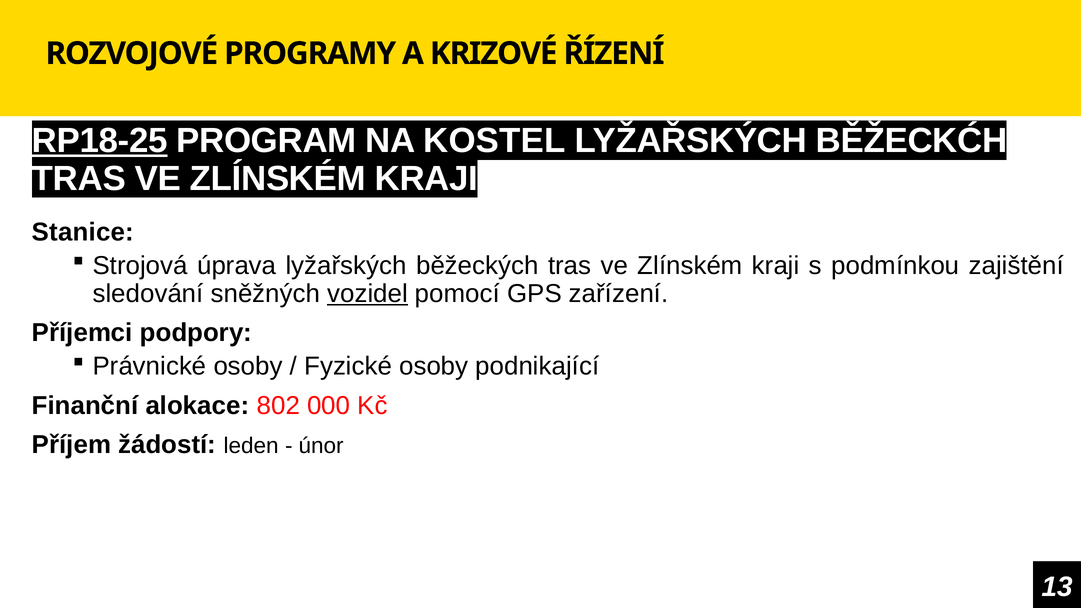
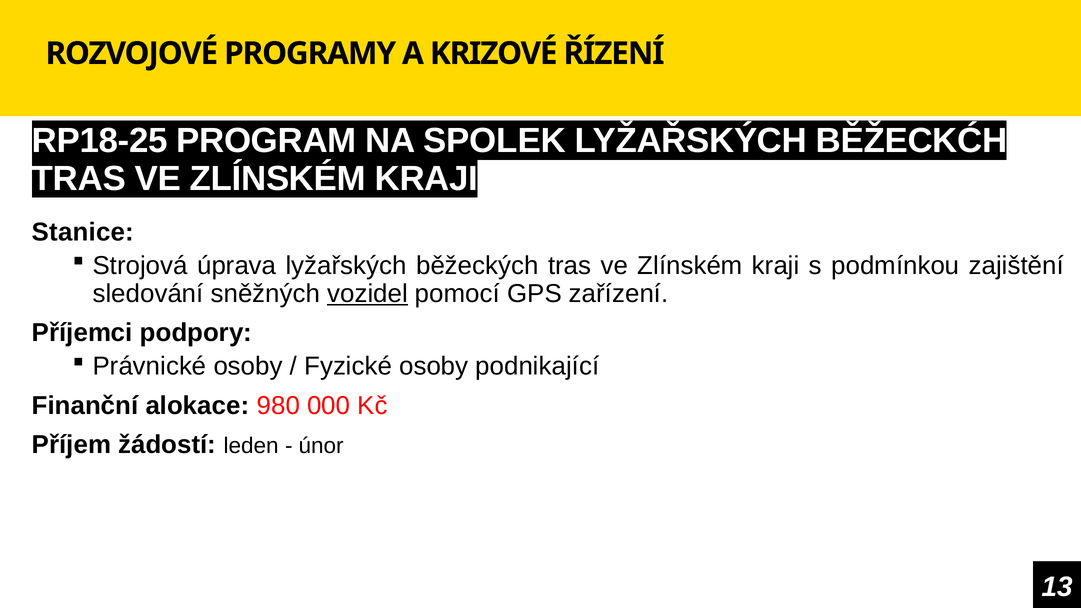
RP18-25 underline: present -> none (100, 141)
KOSTEL: KOSTEL -> SPOLEK (495, 141)
802: 802 -> 980 (278, 406)
